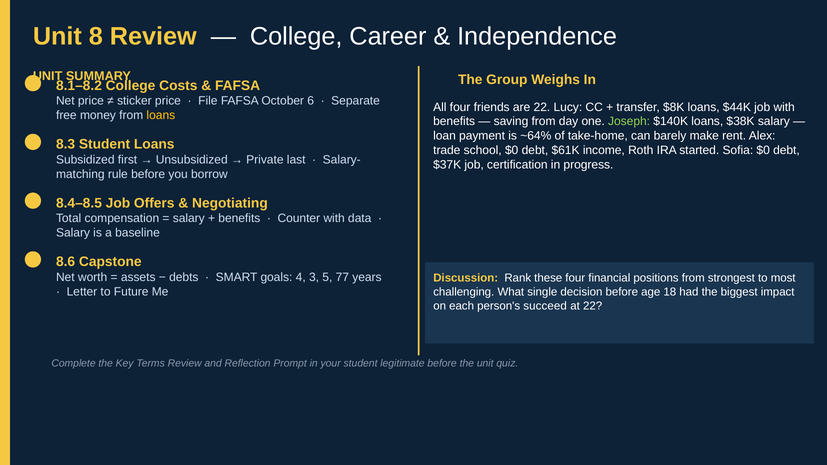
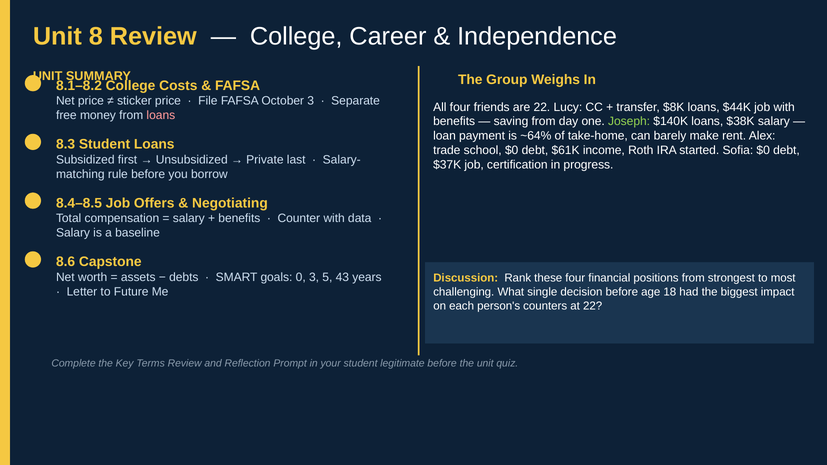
October 6: 6 -> 3 (311, 101)
loans colour: yellow -> pink (161, 115)
4: 4 -> 0 (301, 277)
77: 77 -> 43 (342, 277)
succeed: succeed -> counters (545, 306)
